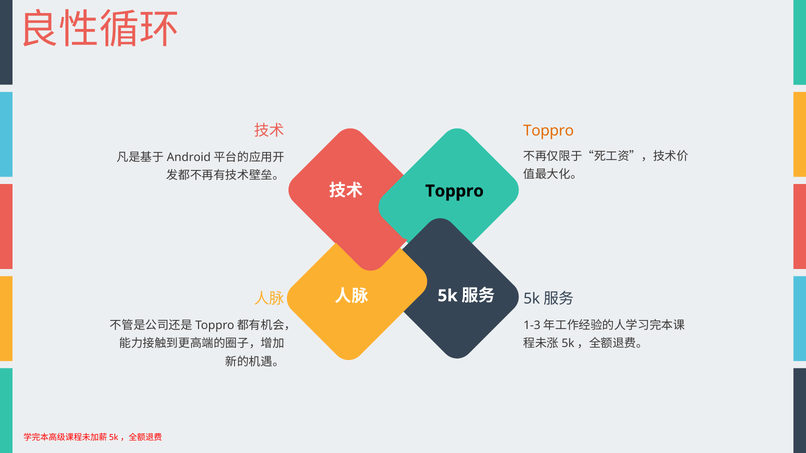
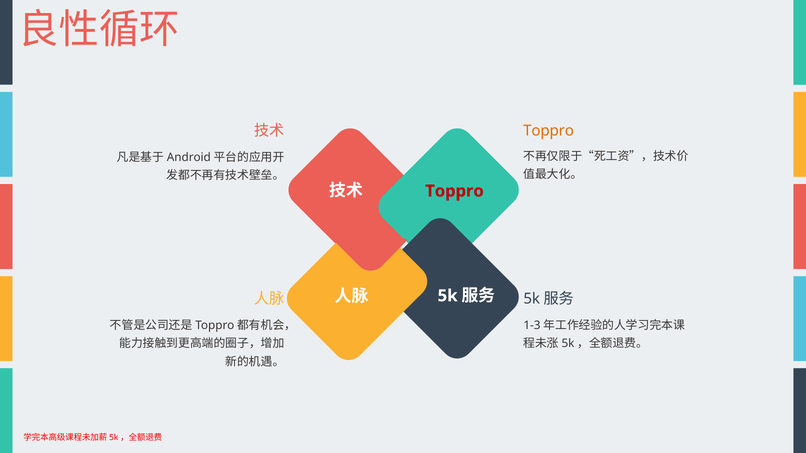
Toppro colour: black -> red (454, 191)
